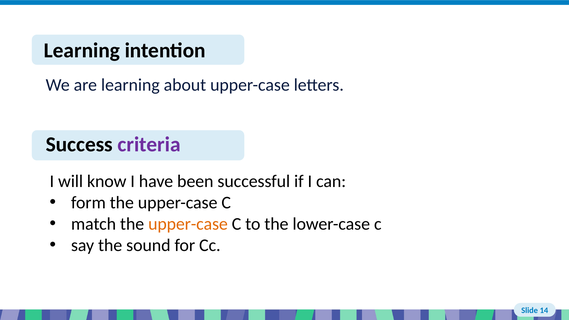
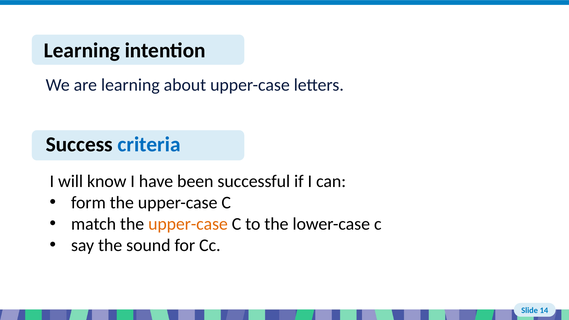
criteria colour: purple -> blue (149, 145)
